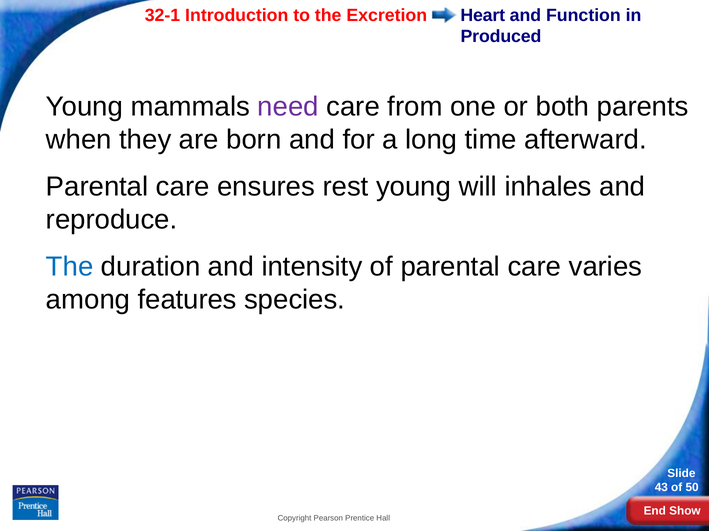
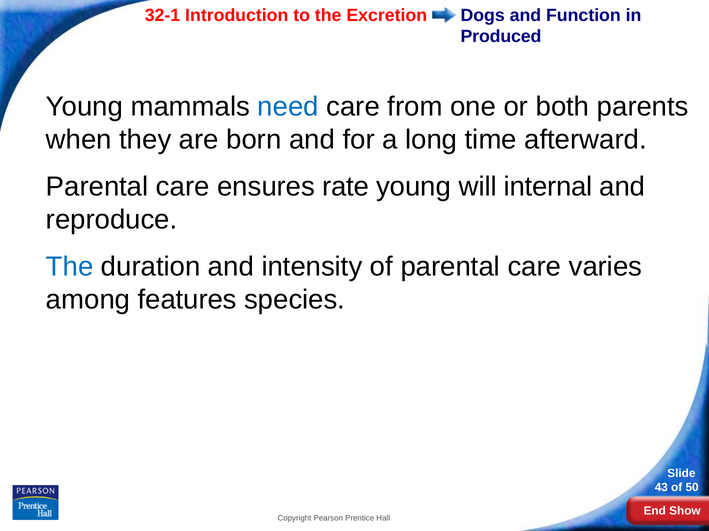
Heart: Heart -> Dogs (483, 15)
need colour: purple -> blue (288, 107)
rest: rest -> rate (346, 187)
inhales: inhales -> internal (548, 187)
